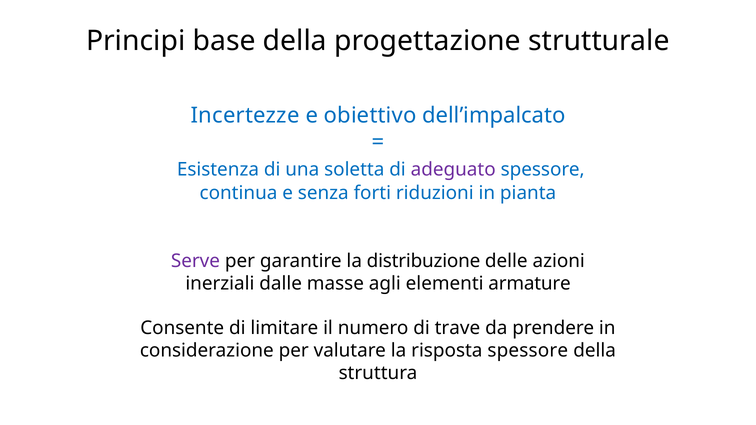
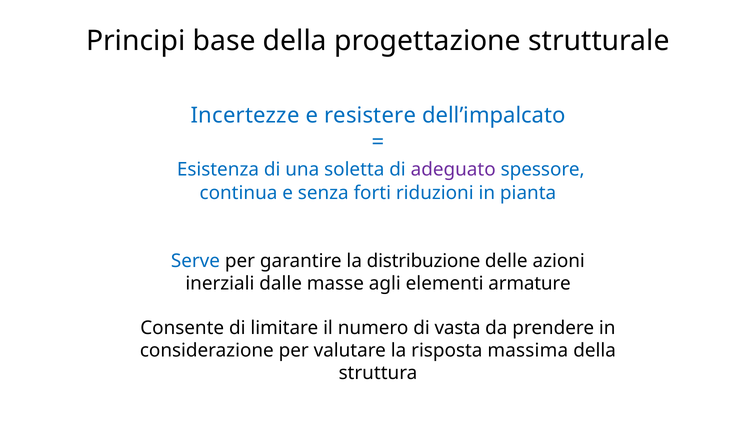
obiettivo: obiettivo -> resistere (370, 116)
Serve colour: purple -> blue (195, 261)
trave: trave -> vasta (458, 328)
risposta spessore: spessore -> massima (528, 351)
